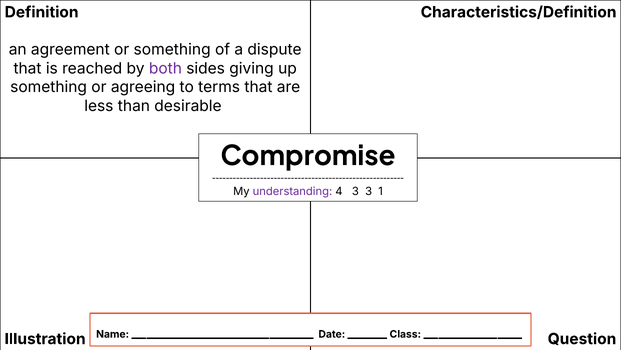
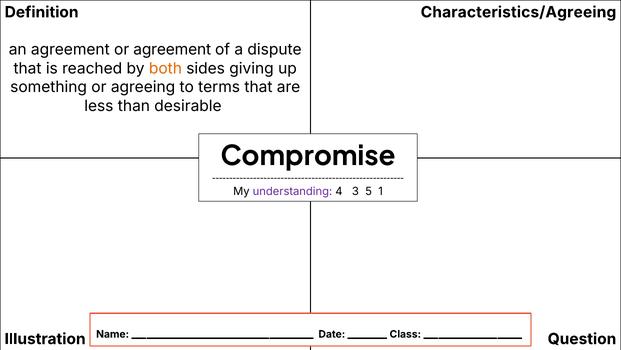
Characteristics/Definition: Characteristics/Definition -> Characteristics/Agreeing (518, 12)
or something: something -> agreement (172, 50)
both colour: purple -> orange (165, 68)
3 3: 3 -> 5 (369, 191)
